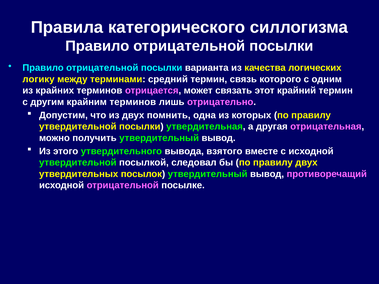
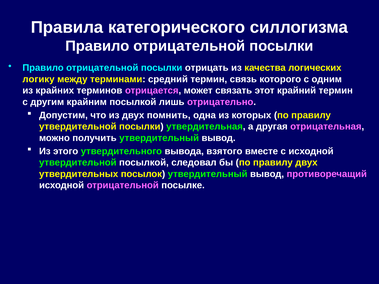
варианта: варианта -> отрицать (207, 68)
крайним терминов: терминов -> посылкой (133, 102)
